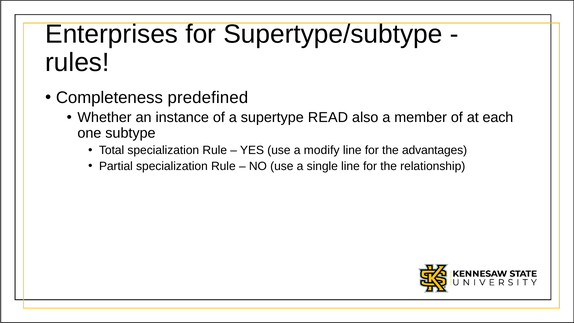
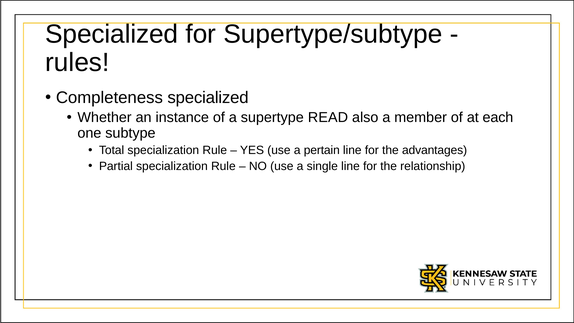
Enterprises: Enterprises -> Specialized (112, 34)
Completeness predefined: predefined -> specialized (208, 98)
modify: modify -> pertain (322, 150)
